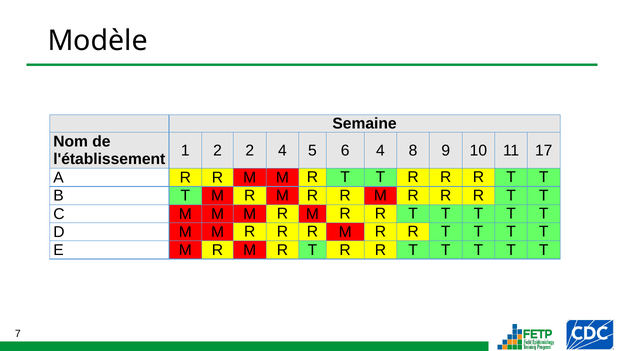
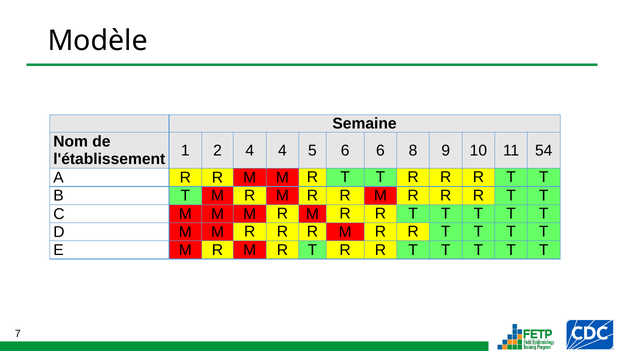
2 2: 2 -> 4 (250, 151)
6 4: 4 -> 6 (380, 151)
17: 17 -> 54 (544, 151)
